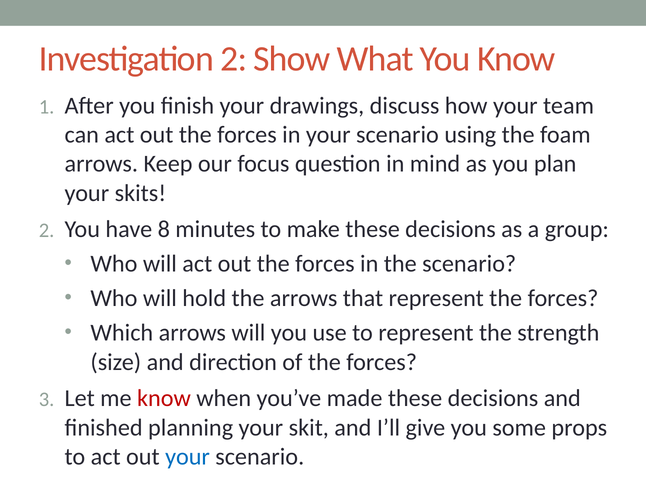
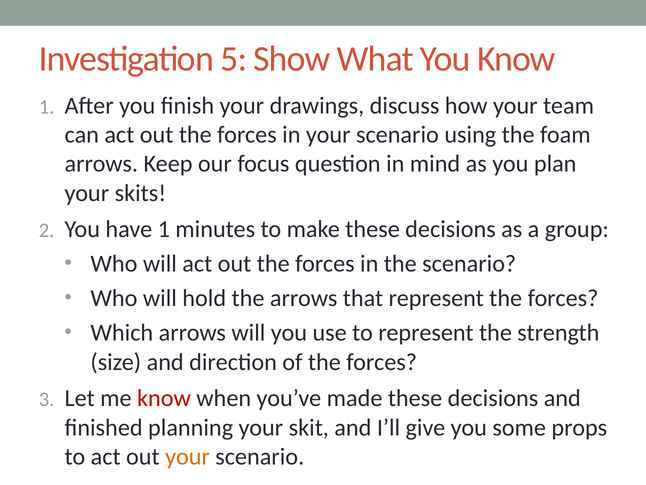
Investigation 2: 2 -> 5 (234, 59)
have 8: 8 -> 1 (164, 229)
your colour: blue -> orange (188, 456)
